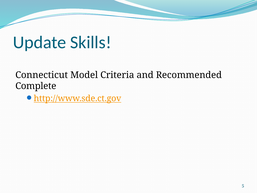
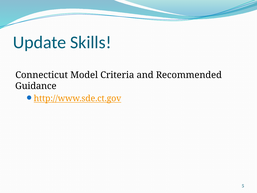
Complete: Complete -> Guidance (36, 86)
